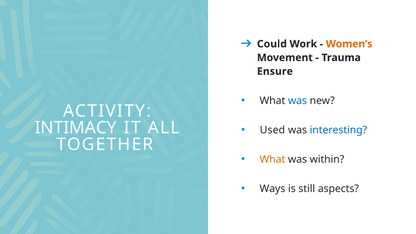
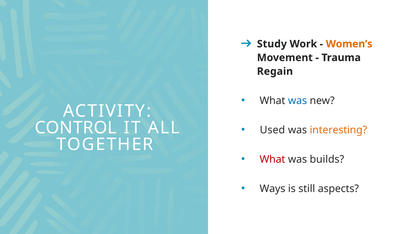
Could: Could -> Study (272, 44)
Ensure: Ensure -> Regain (275, 71)
INTIMACY: INTIMACY -> CONTROL (76, 128)
interesting colour: blue -> orange (338, 130)
What colour: orange -> red (272, 159)
within: within -> builds (327, 159)
